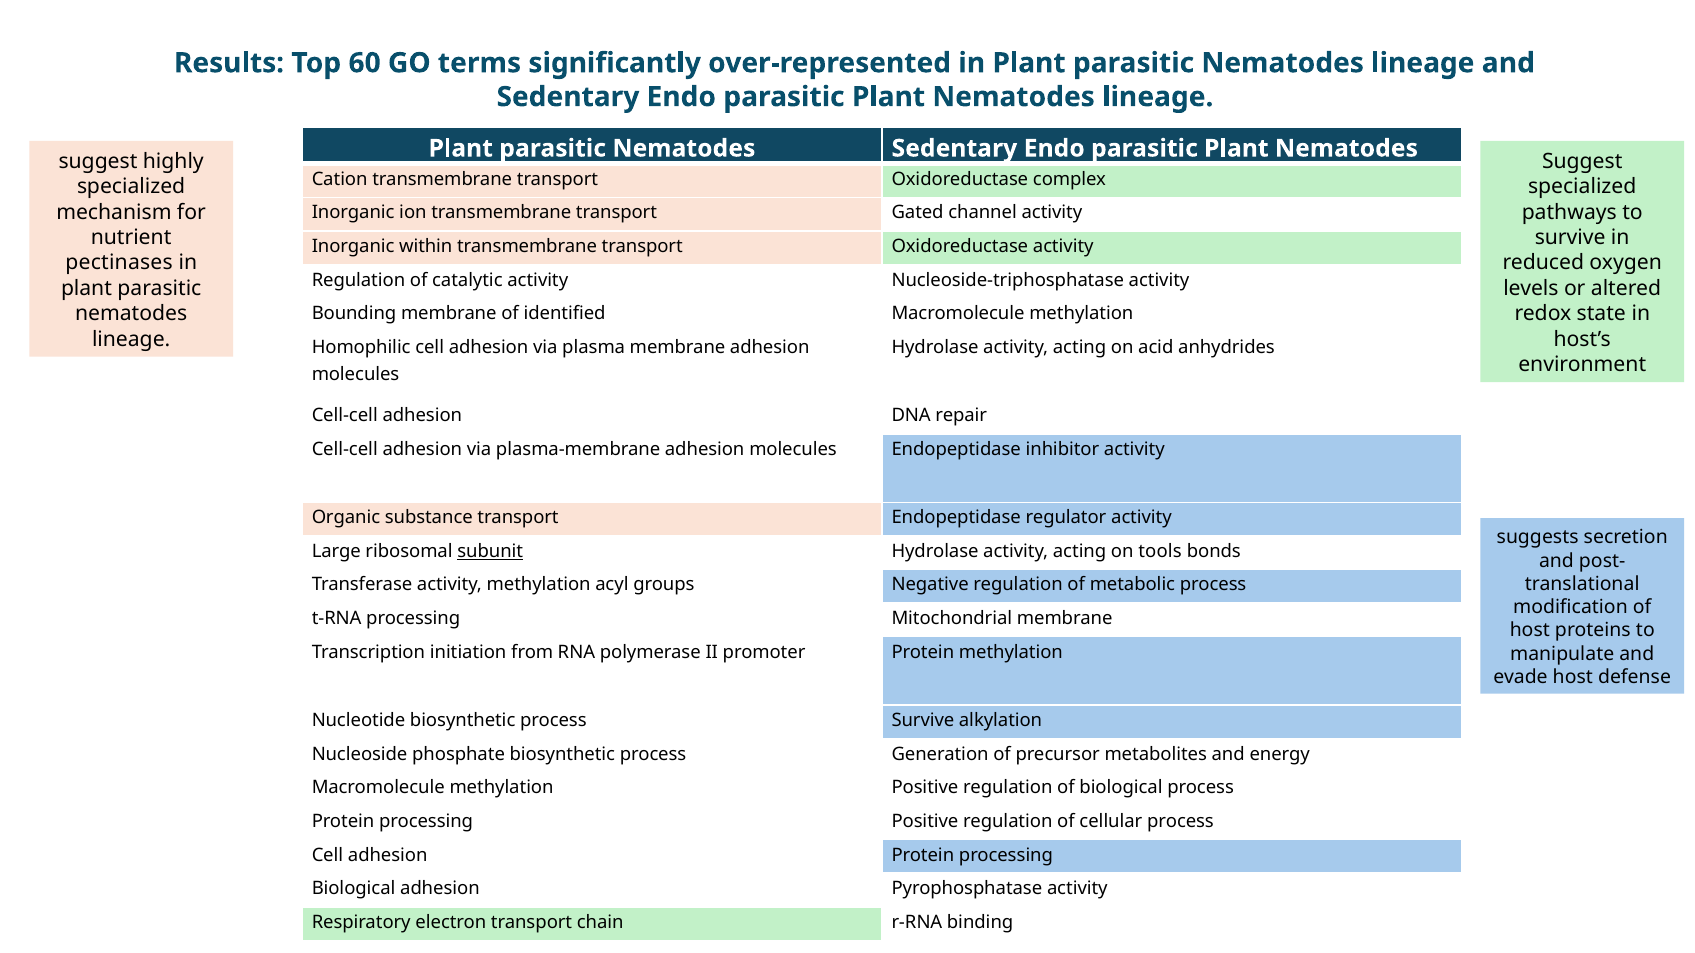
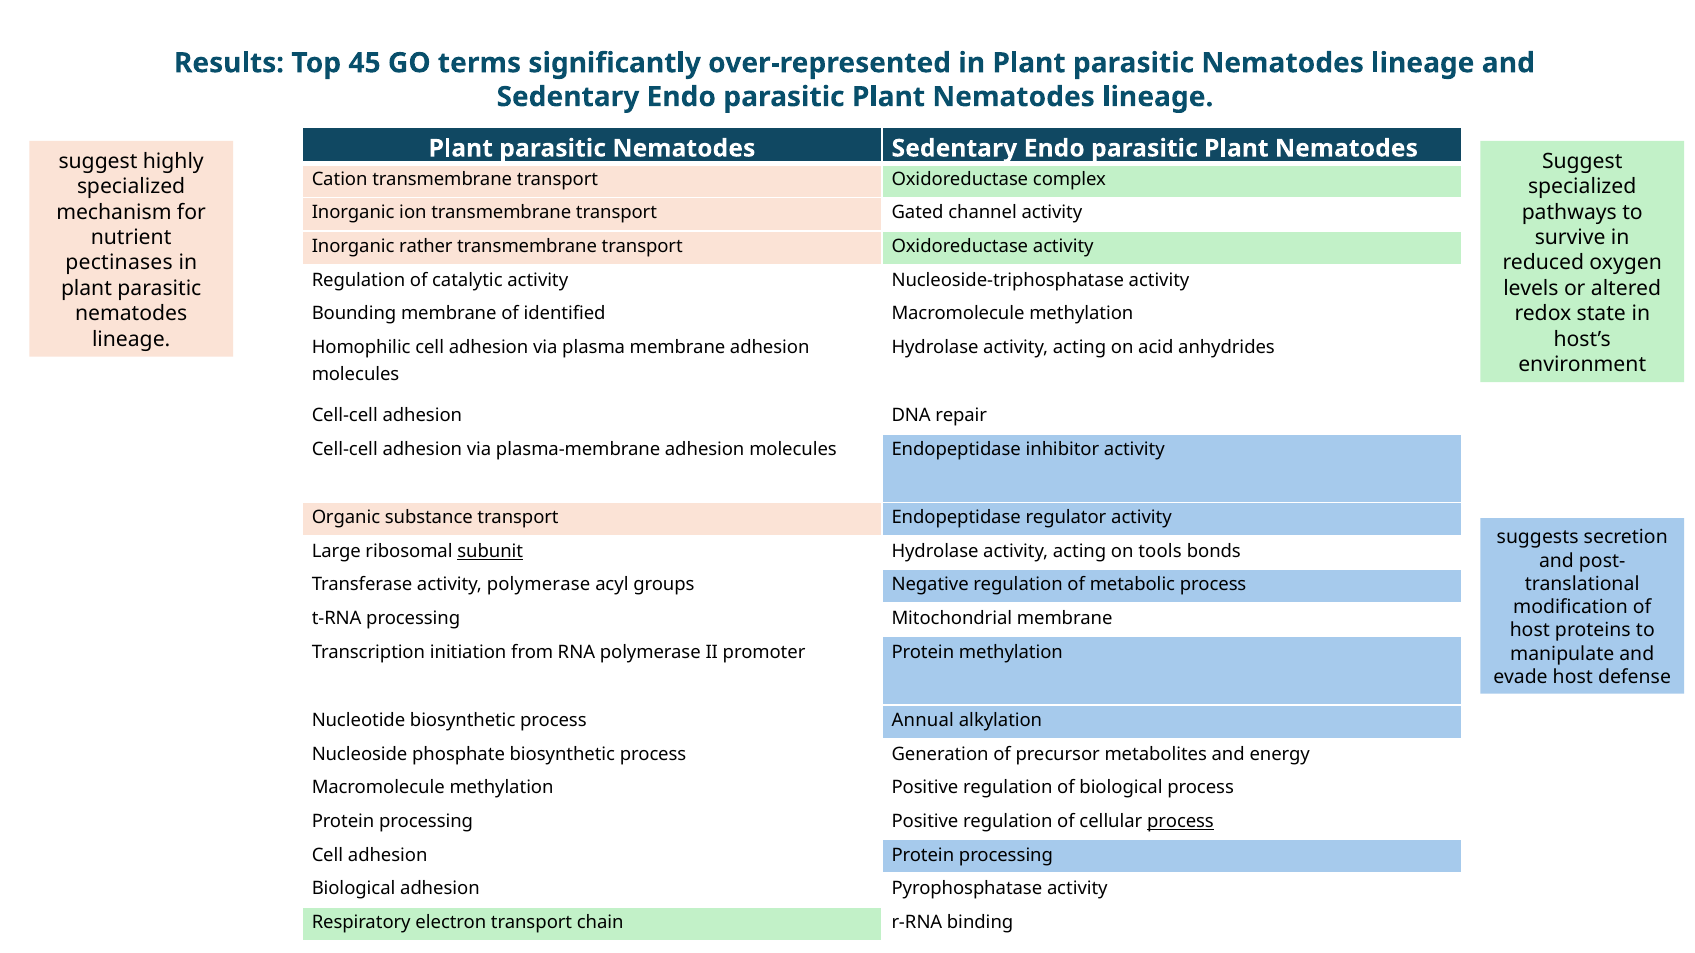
60: 60 -> 45 (365, 63)
within: within -> rather (426, 246)
activity methylation: methylation -> polymerase (539, 585)
process Survive: Survive -> Annual (923, 721)
process underline: none -> present (1180, 822)
